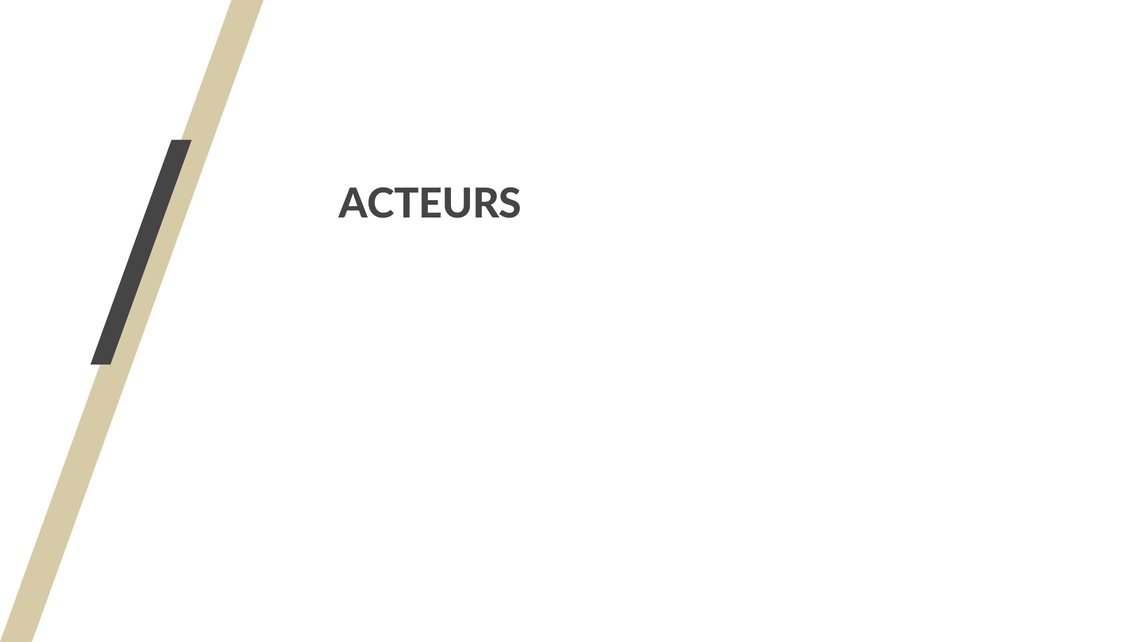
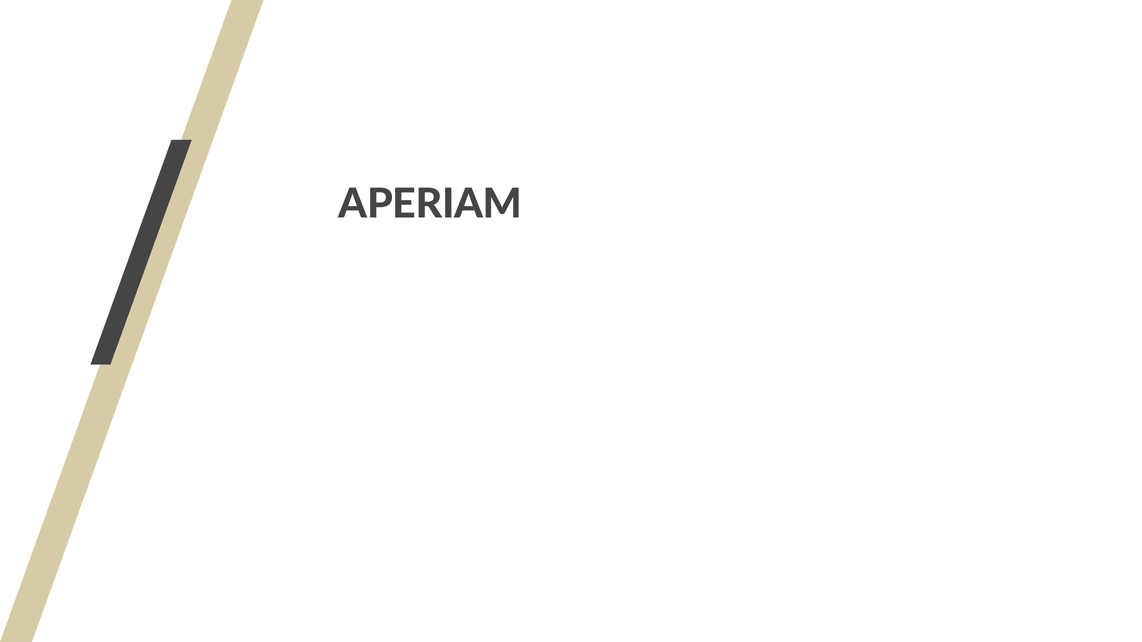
LE ACTEURS: ACTEURS -> APERIAM (430, 204)
